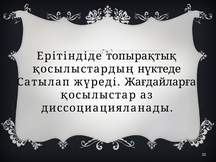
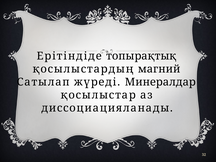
нүктеде: нүктеде -> магний (159, 69)
Жағдайларға: Жағдайларға -> Минералдар (160, 82)
